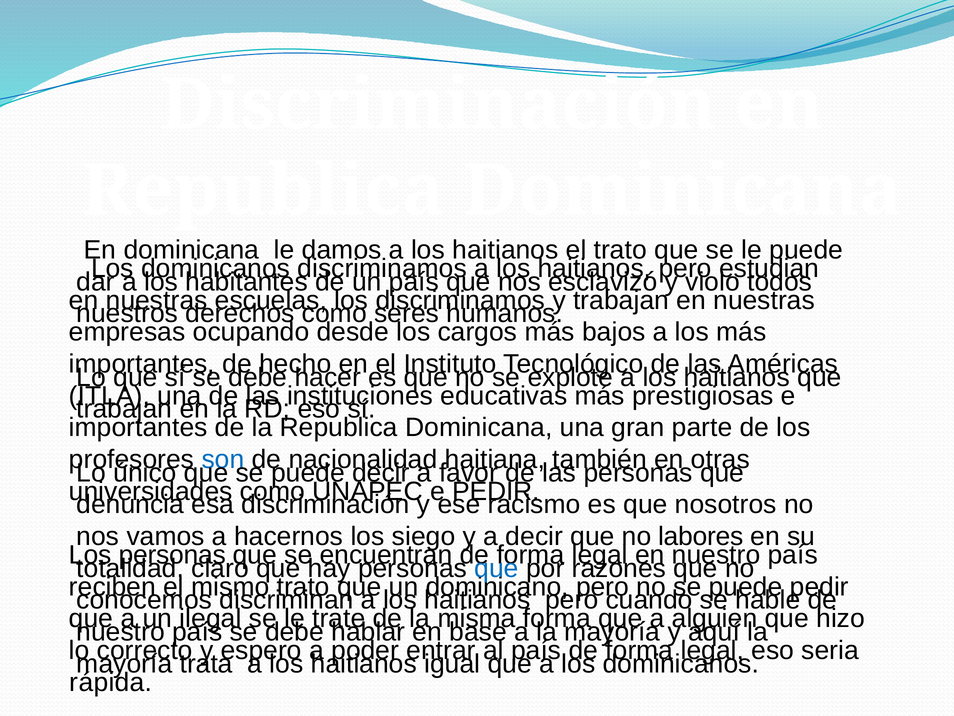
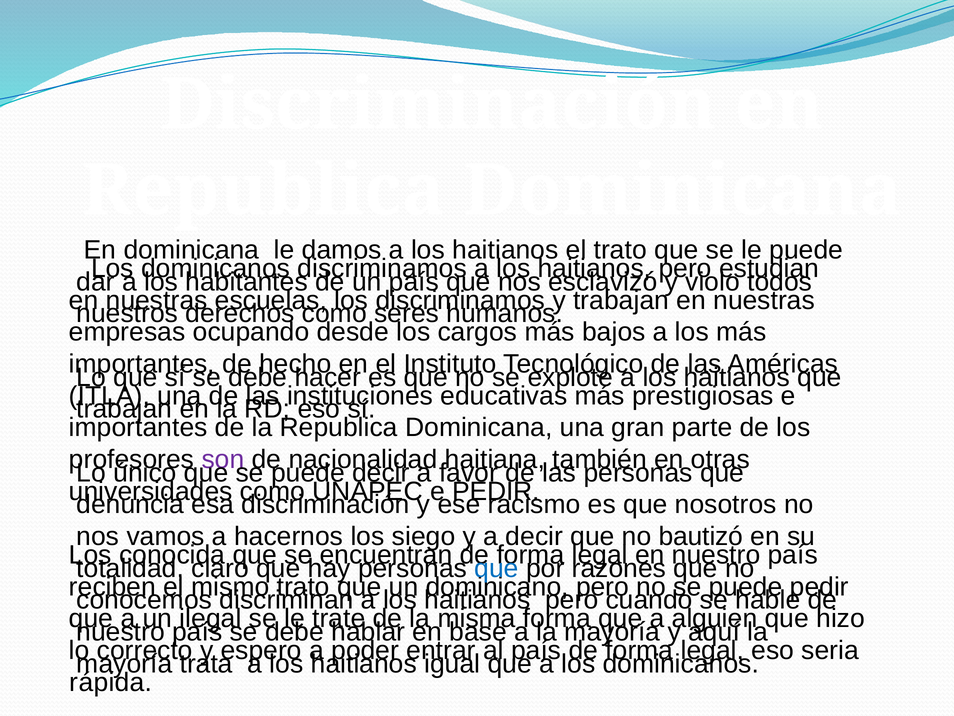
son colour: blue -> purple (223, 459)
labores: labores -> bautizó (701, 536)
personas: personas -> conocida (172, 555)
